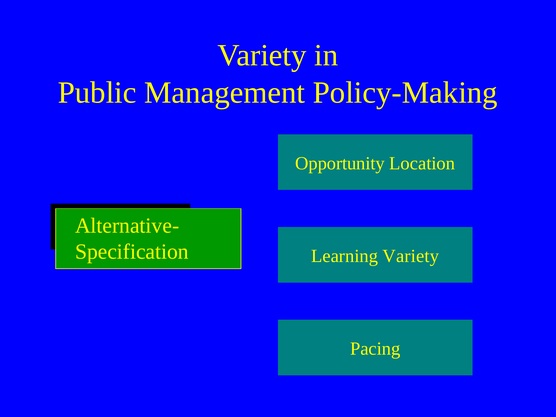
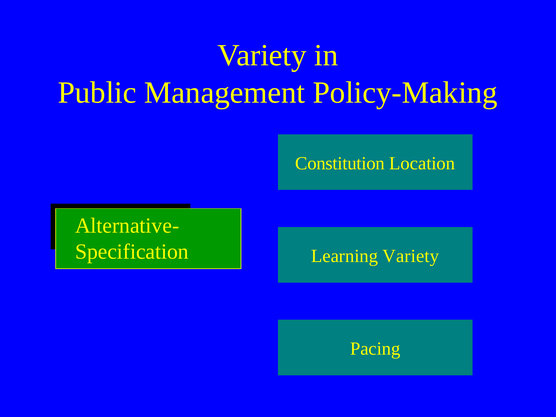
Opportunity: Opportunity -> Constitution (340, 163)
